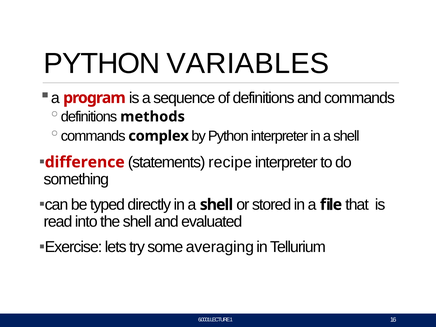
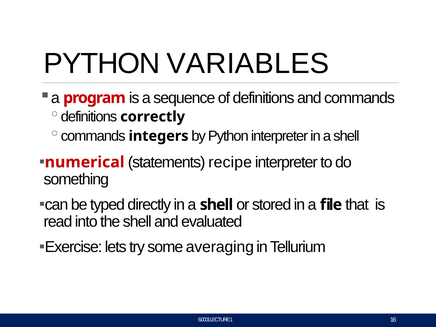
methods: methods -> correctly (153, 117)
complex: complex -> integers (159, 136)
difference: difference -> numerical (85, 162)
